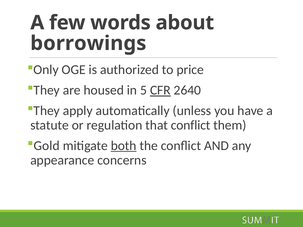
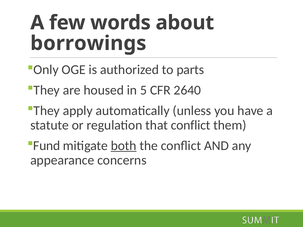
price: price -> parts (190, 70)
CFR underline: present -> none (160, 90)
Gold: Gold -> Fund (47, 146)
